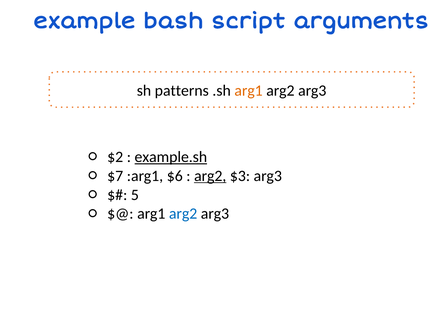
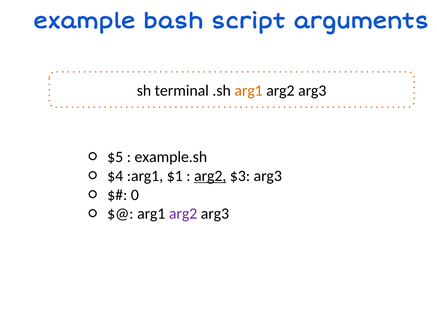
patterns: patterns -> terminal (182, 91)
$2: $2 -> $5 (115, 157)
example.sh underline: present -> none (171, 157)
$7: $7 -> $4 (115, 176)
$6: $6 -> $1 (175, 176)
5: 5 -> 0 (135, 195)
arg2 colour: blue -> purple (183, 214)
